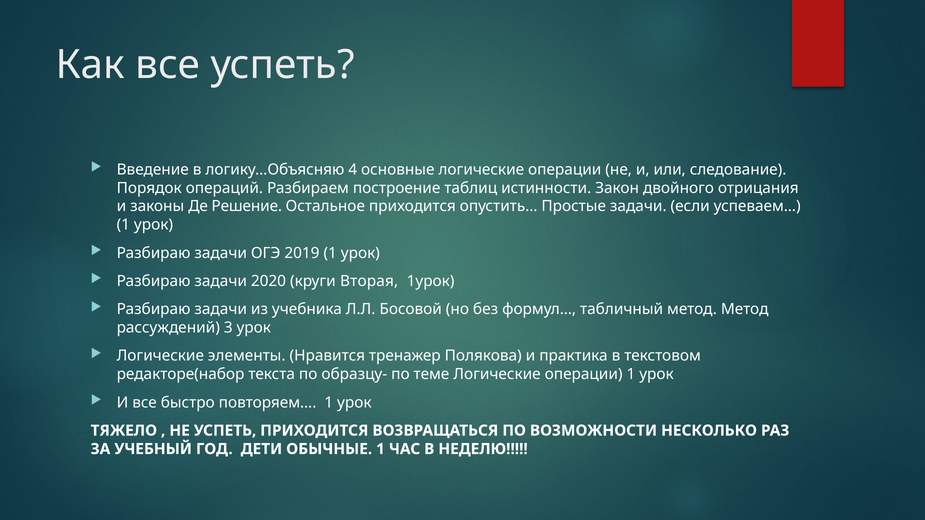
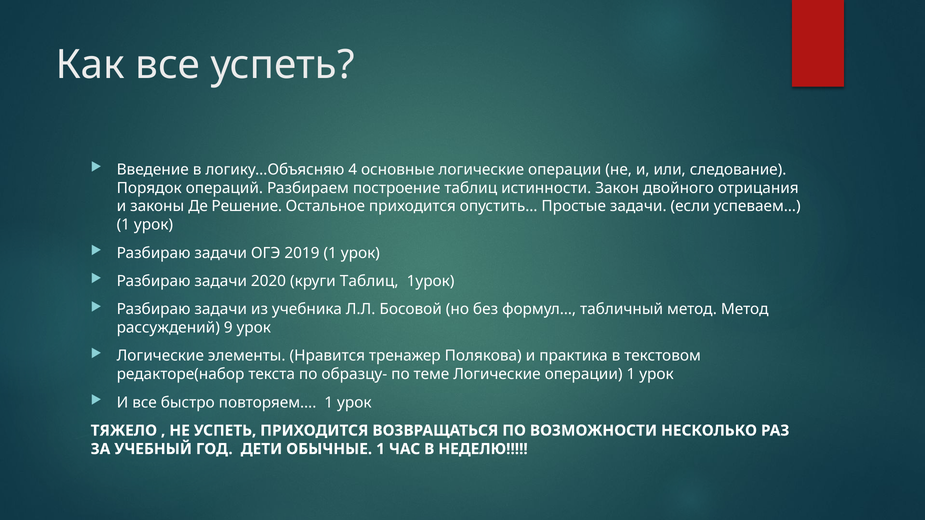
круги Вторая: Вторая -> Таблиц (369, 281)
3: 3 -> 9 (228, 328)
